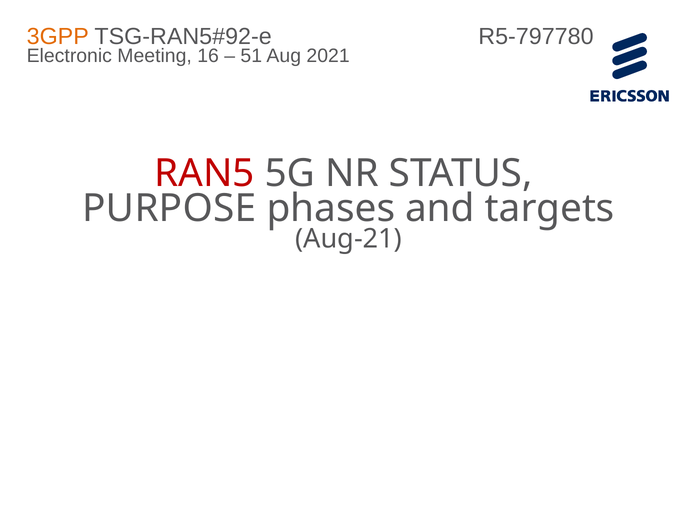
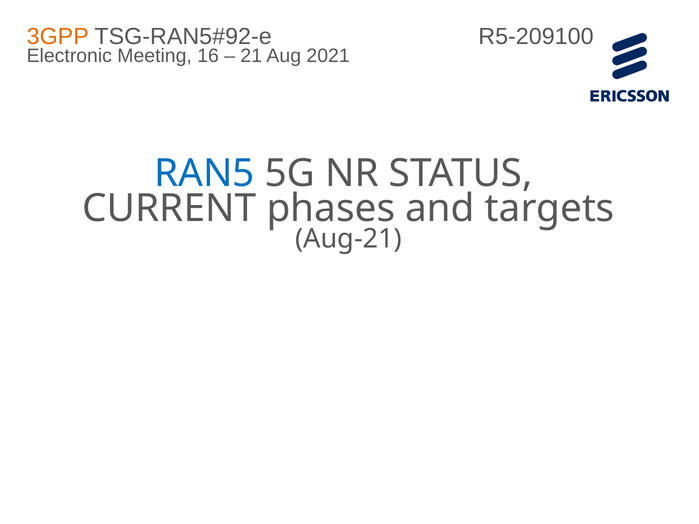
R5-797780: R5-797780 -> R5-209100 (536, 37)
51: 51 -> 21 (251, 56)
RAN5 colour: red -> blue (204, 174)
PURPOSE: PURPOSE -> CURRENT (169, 208)
